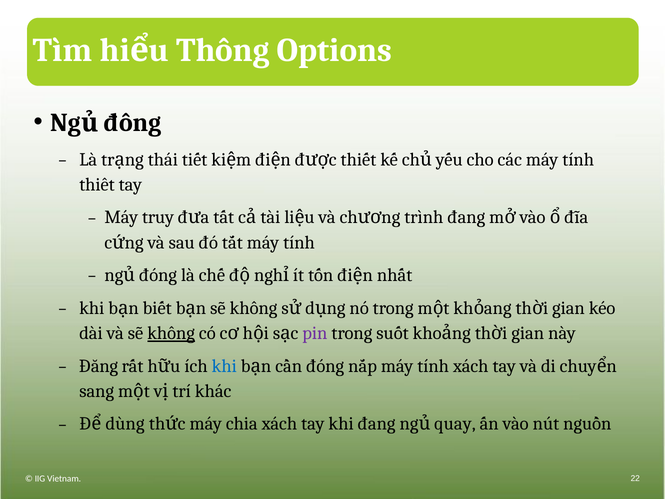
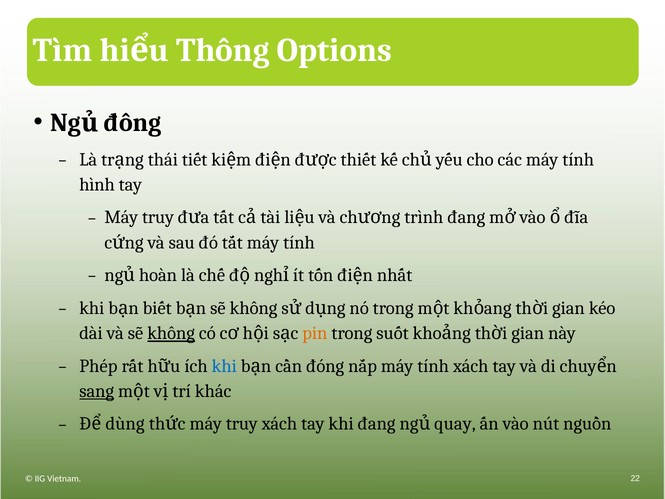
thiết: thiết -> hình (97, 185)
đóng: đóng -> hoàn (158, 275)
pin colour: purple -> orange (315, 333)
Đăng: Đăng -> Phép (98, 366)
sang underline: none -> present (97, 391)
chia: chia -> truy (242, 424)
